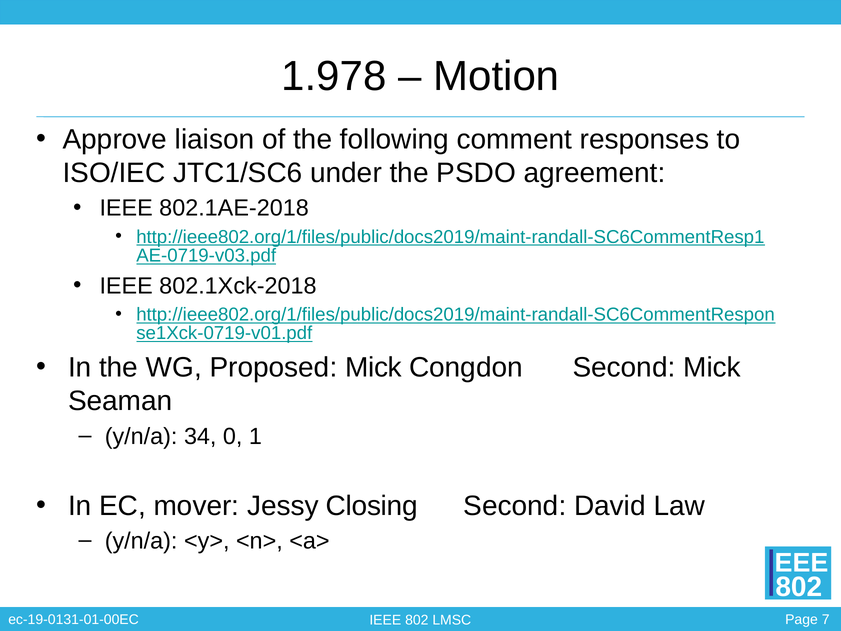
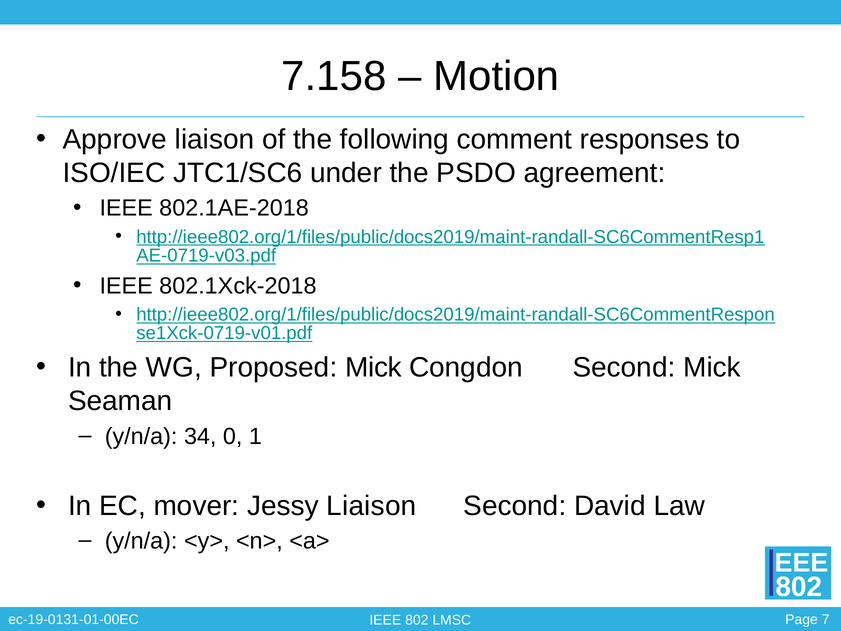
1.978: 1.978 -> 7.158 (334, 77)
Jessy Closing: Closing -> Liaison (371, 506)
